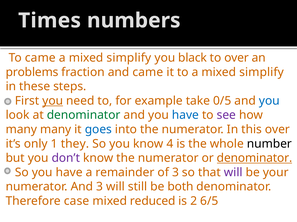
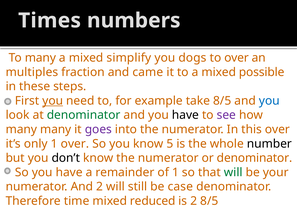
To came: came -> many (40, 58)
black: black -> dogs (192, 58)
problems: problems -> multiples (32, 72)
to a mixed simplify: simplify -> possible (262, 72)
take 0/5: 0/5 -> 8/5 (222, 101)
have colour: blue -> black (185, 115)
goes colour: blue -> purple (98, 130)
1 they: they -> over (75, 144)
4: 4 -> 5 (170, 144)
don’t colour: purple -> black (66, 159)
denominator underline: present -> none (255, 159)
of 3: 3 -> 1 (175, 173)
will colour: purple -> green (233, 173)
And 3: 3 -> 2 (100, 187)
both: both -> case (180, 187)
case: case -> time (77, 202)
2 6/5: 6/5 -> 8/5 (209, 202)
